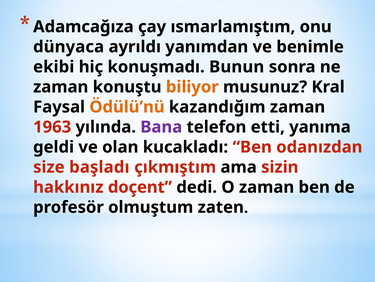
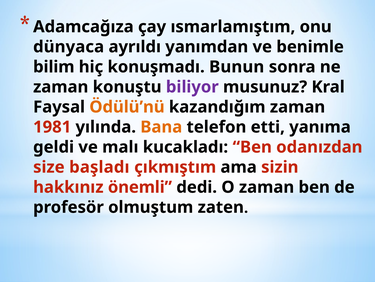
ekibi: ekibi -> bilim (54, 67)
biliyor colour: orange -> purple (192, 87)
1963: 1963 -> 1981 (52, 127)
Bana colour: purple -> orange (161, 127)
olan: olan -> malı (120, 147)
doçent: doçent -> önemli (140, 187)
